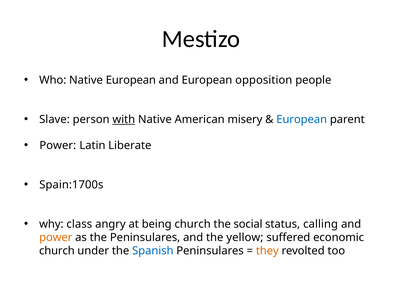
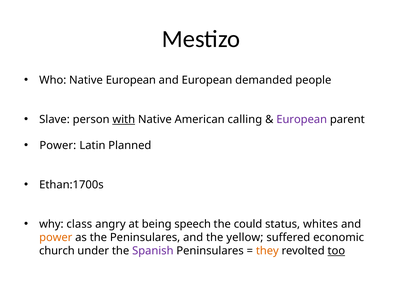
opposition: opposition -> demanded (264, 80)
misery: misery -> calling (245, 119)
European colour: blue -> purple (302, 119)
Liberate: Liberate -> Planned (130, 145)
Spain:1700s: Spain:1700s -> Ethan:1700s (71, 184)
being church: church -> speech (193, 224)
social: social -> could (248, 224)
calling: calling -> whites (321, 224)
Spanish colour: blue -> purple (153, 251)
too underline: none -> present (336, 251)
